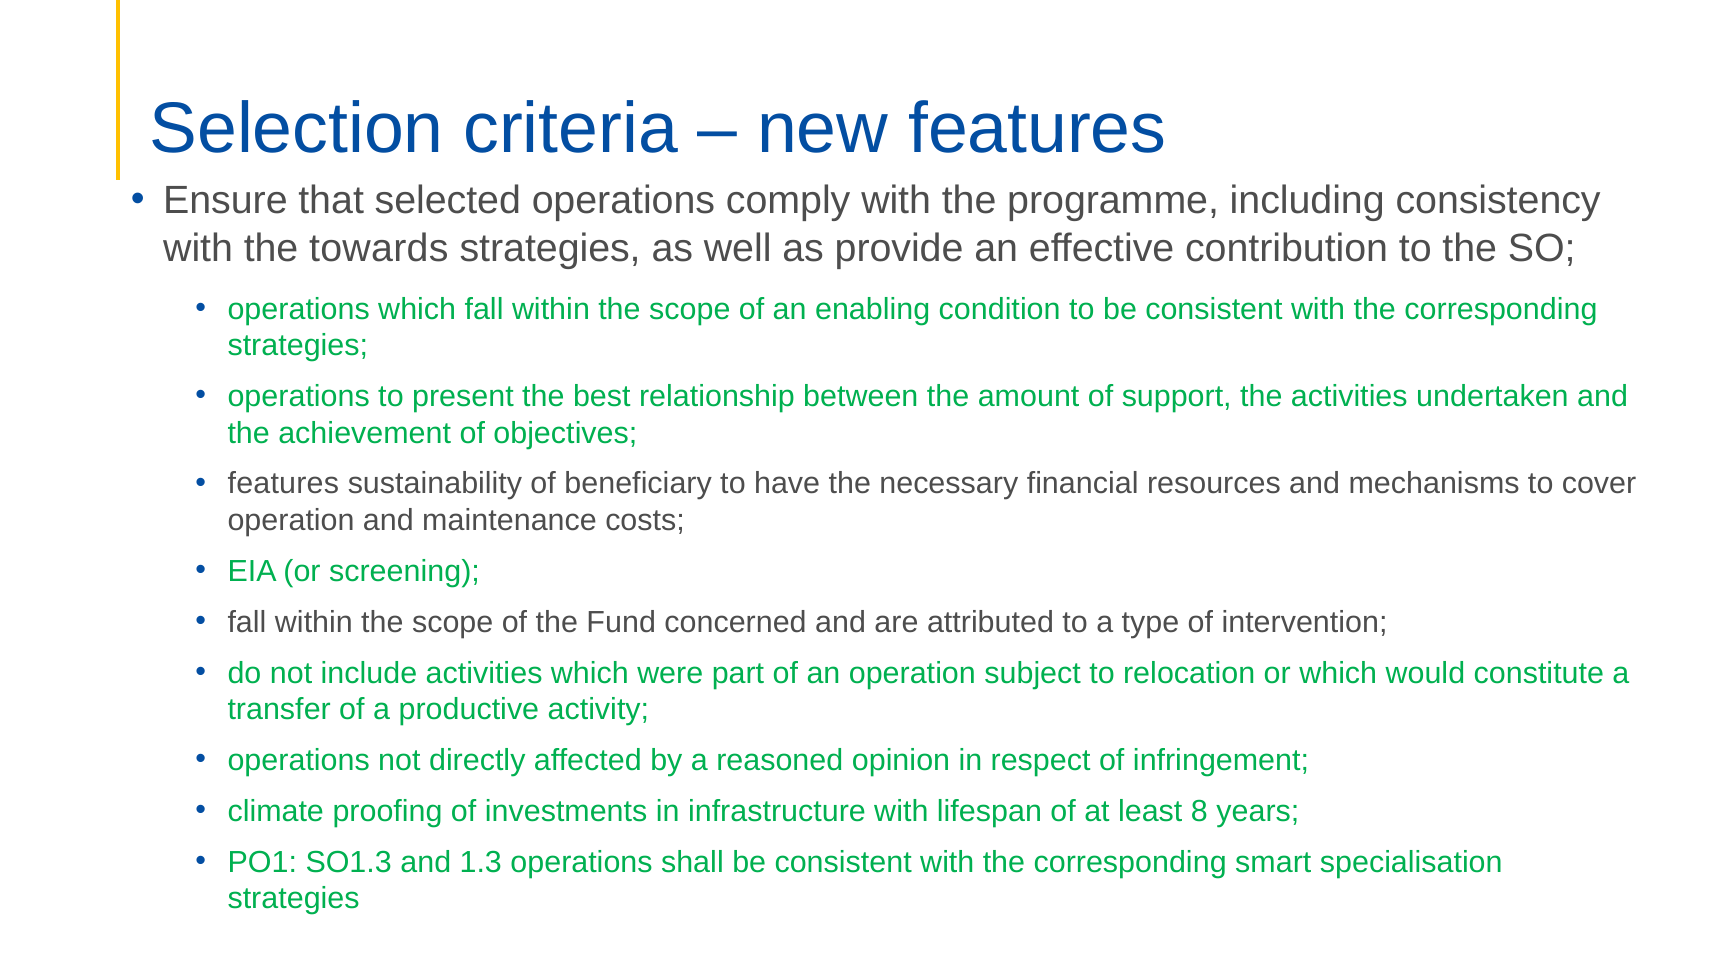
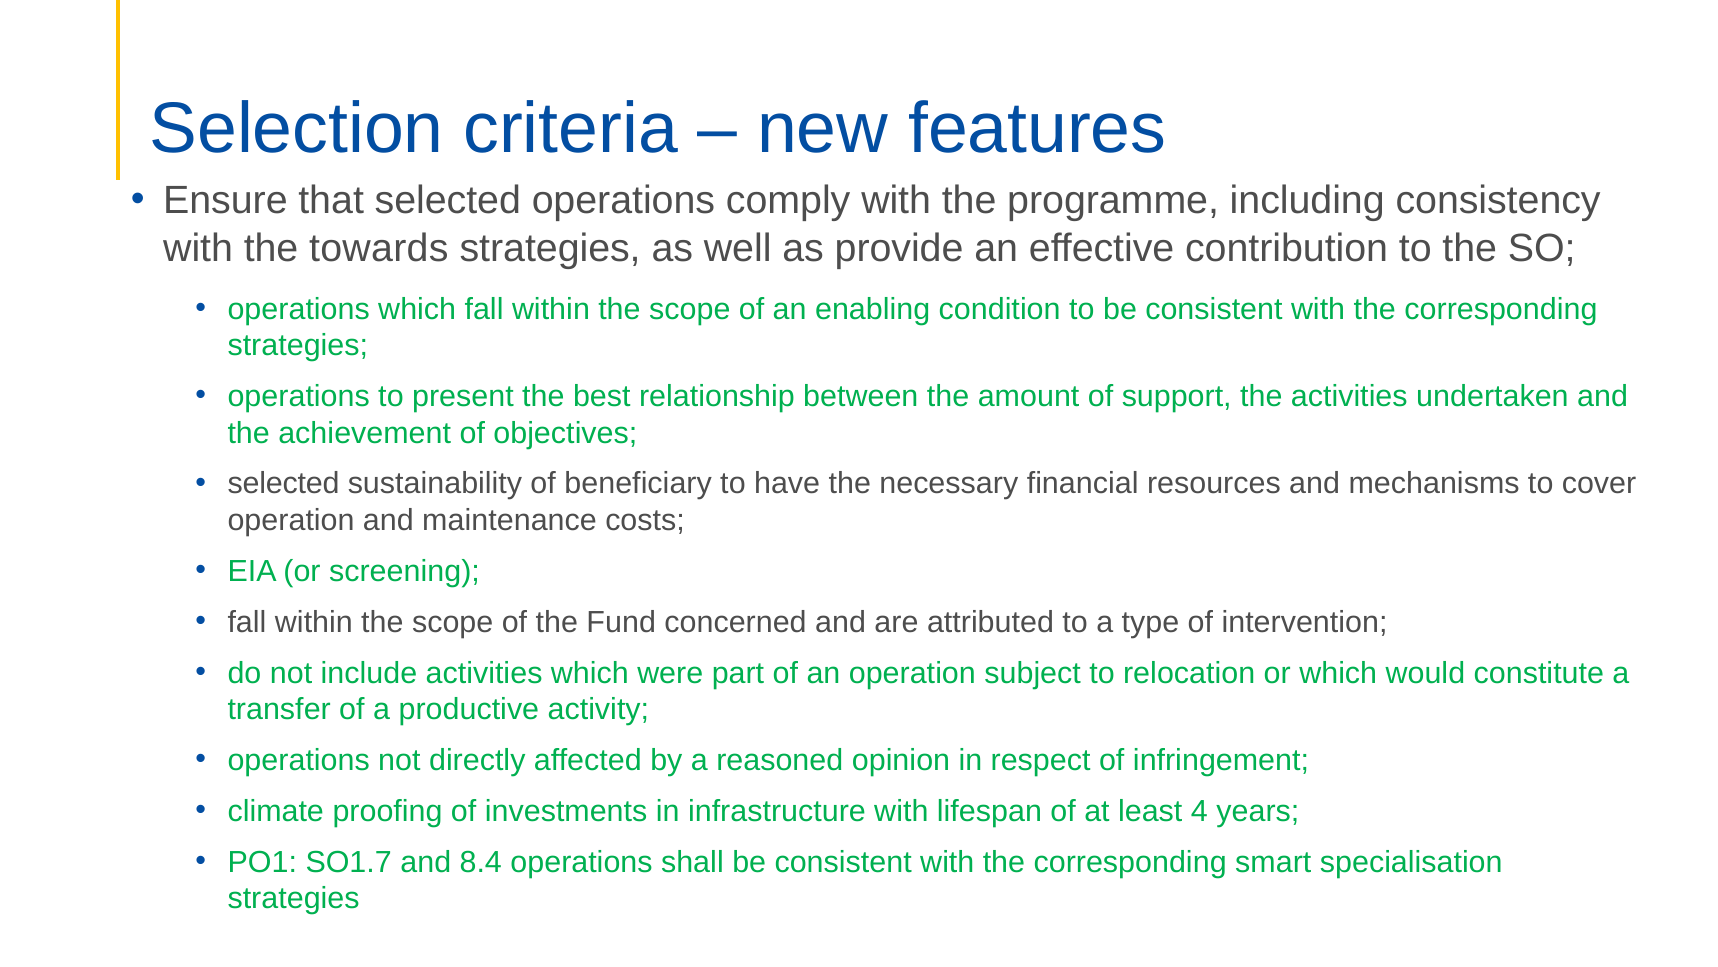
features: features -> selected (284, 484)
8: 8 -> 4 (1199, 811)
SO1.3: SO1.3 -> SO1.7 (349, 862)
1.3: 1.3 -> 8.4 (481, 862)
